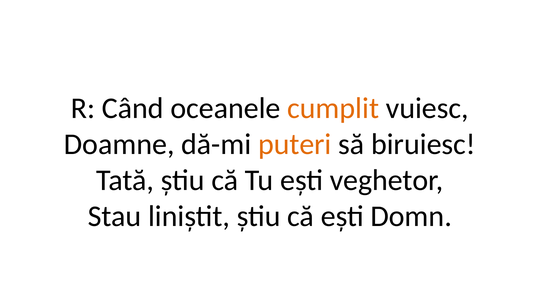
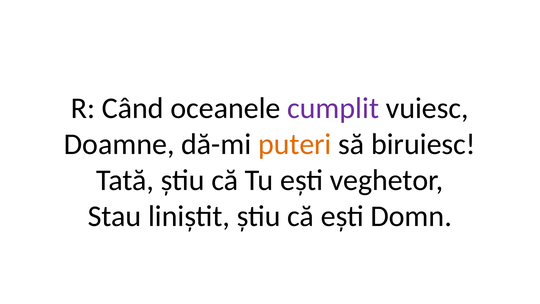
cumplit colour: orange -> purple (333, 108)
